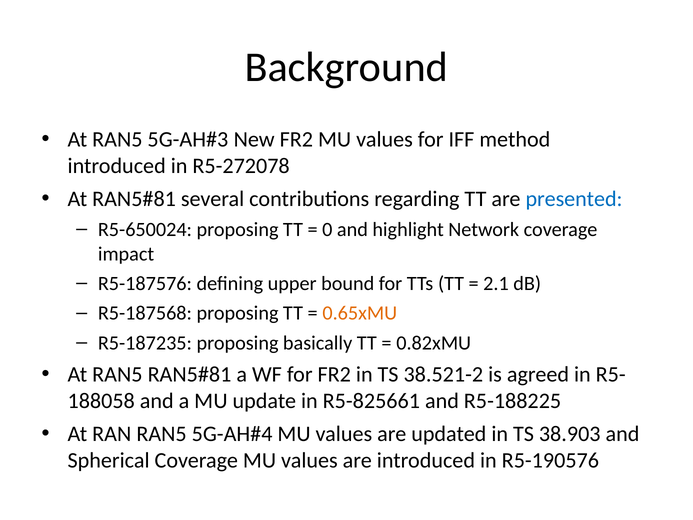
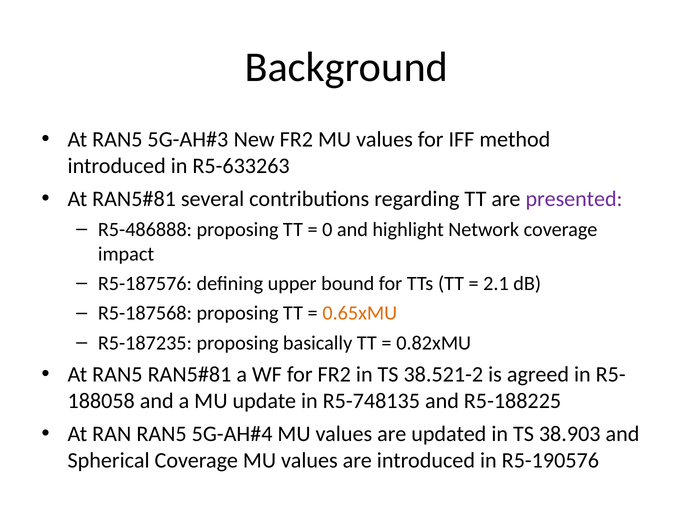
R5-272078: R5-272078 -> R5-633263 (241, 166)
presented colour: blue -> purple (574, 199)
R5-650024: R5-650024 -> R5-486888 (145, 229)
R5-825661: R5-825661 -> R5-748135 (371, 401)
